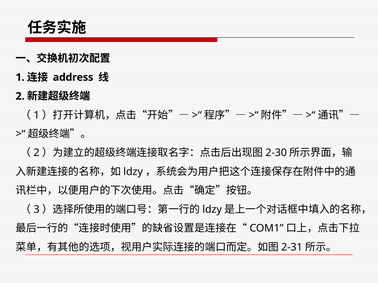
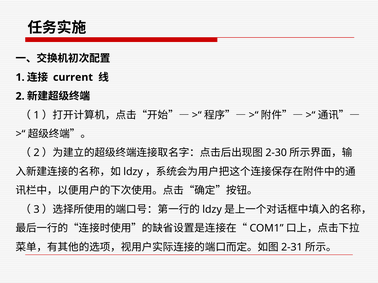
address: address -> current (73, 77)
